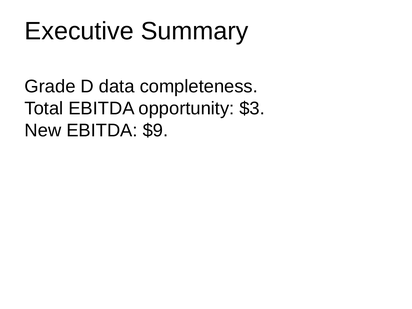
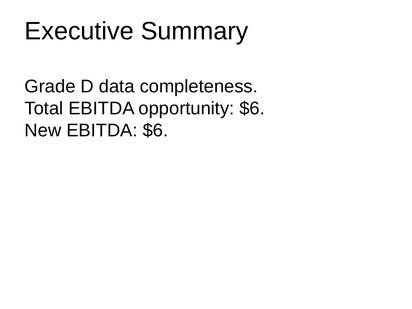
opportunity $3: $3 -> $6 (252, 108)
EBITDA $9: $9 -> $6 (155, 130)
